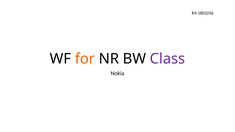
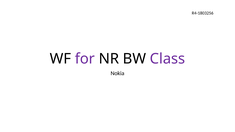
for colour: orange -> purple (85, 59)
